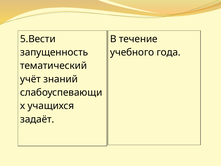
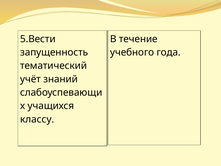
задаёт: задаёт -> классу (37, 119)
